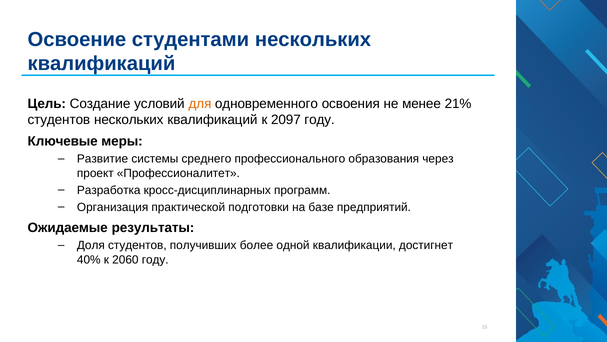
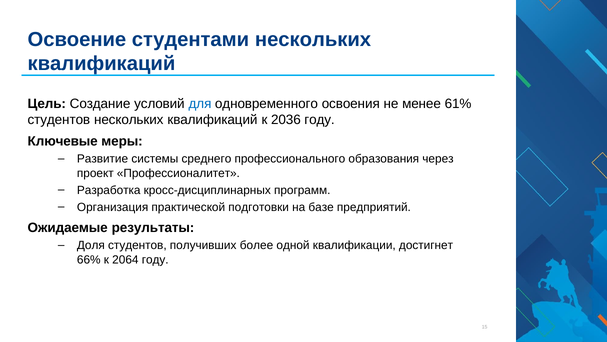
для colour: orange -> blue (200, 103)
21%: 21% -> 61% (458, 103)
2097: 2097 -> 2036 (286, 120)
40%: 40% -> 66% (89, 259)
2060: 2060 -> 2064 (125, 259)
